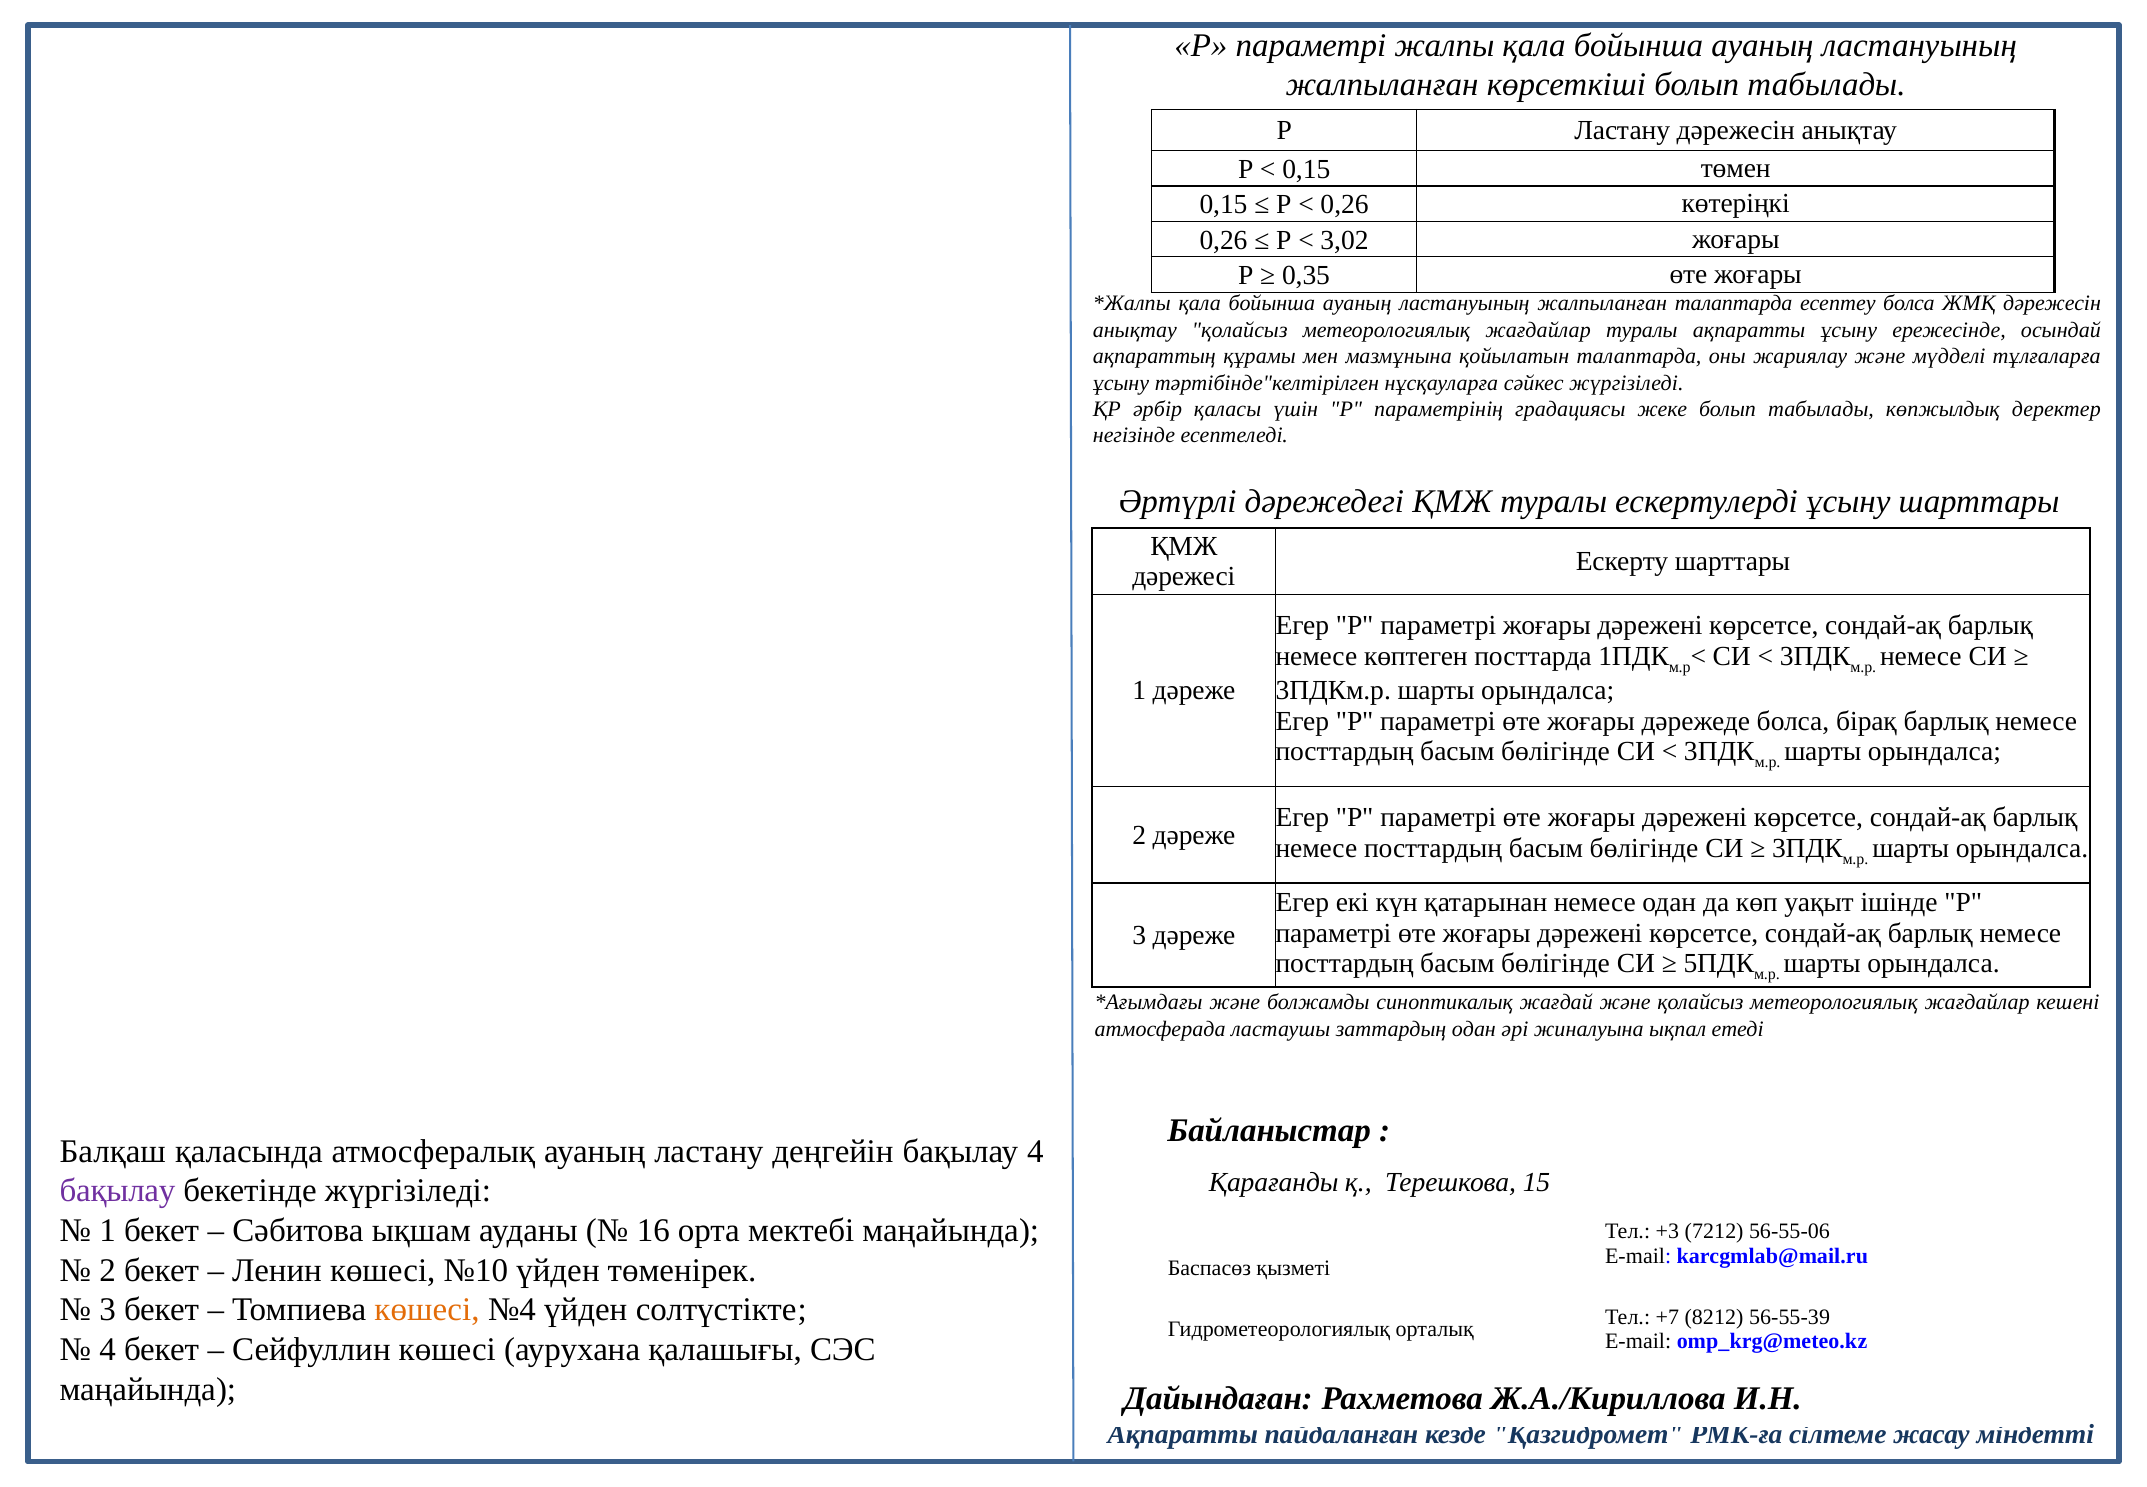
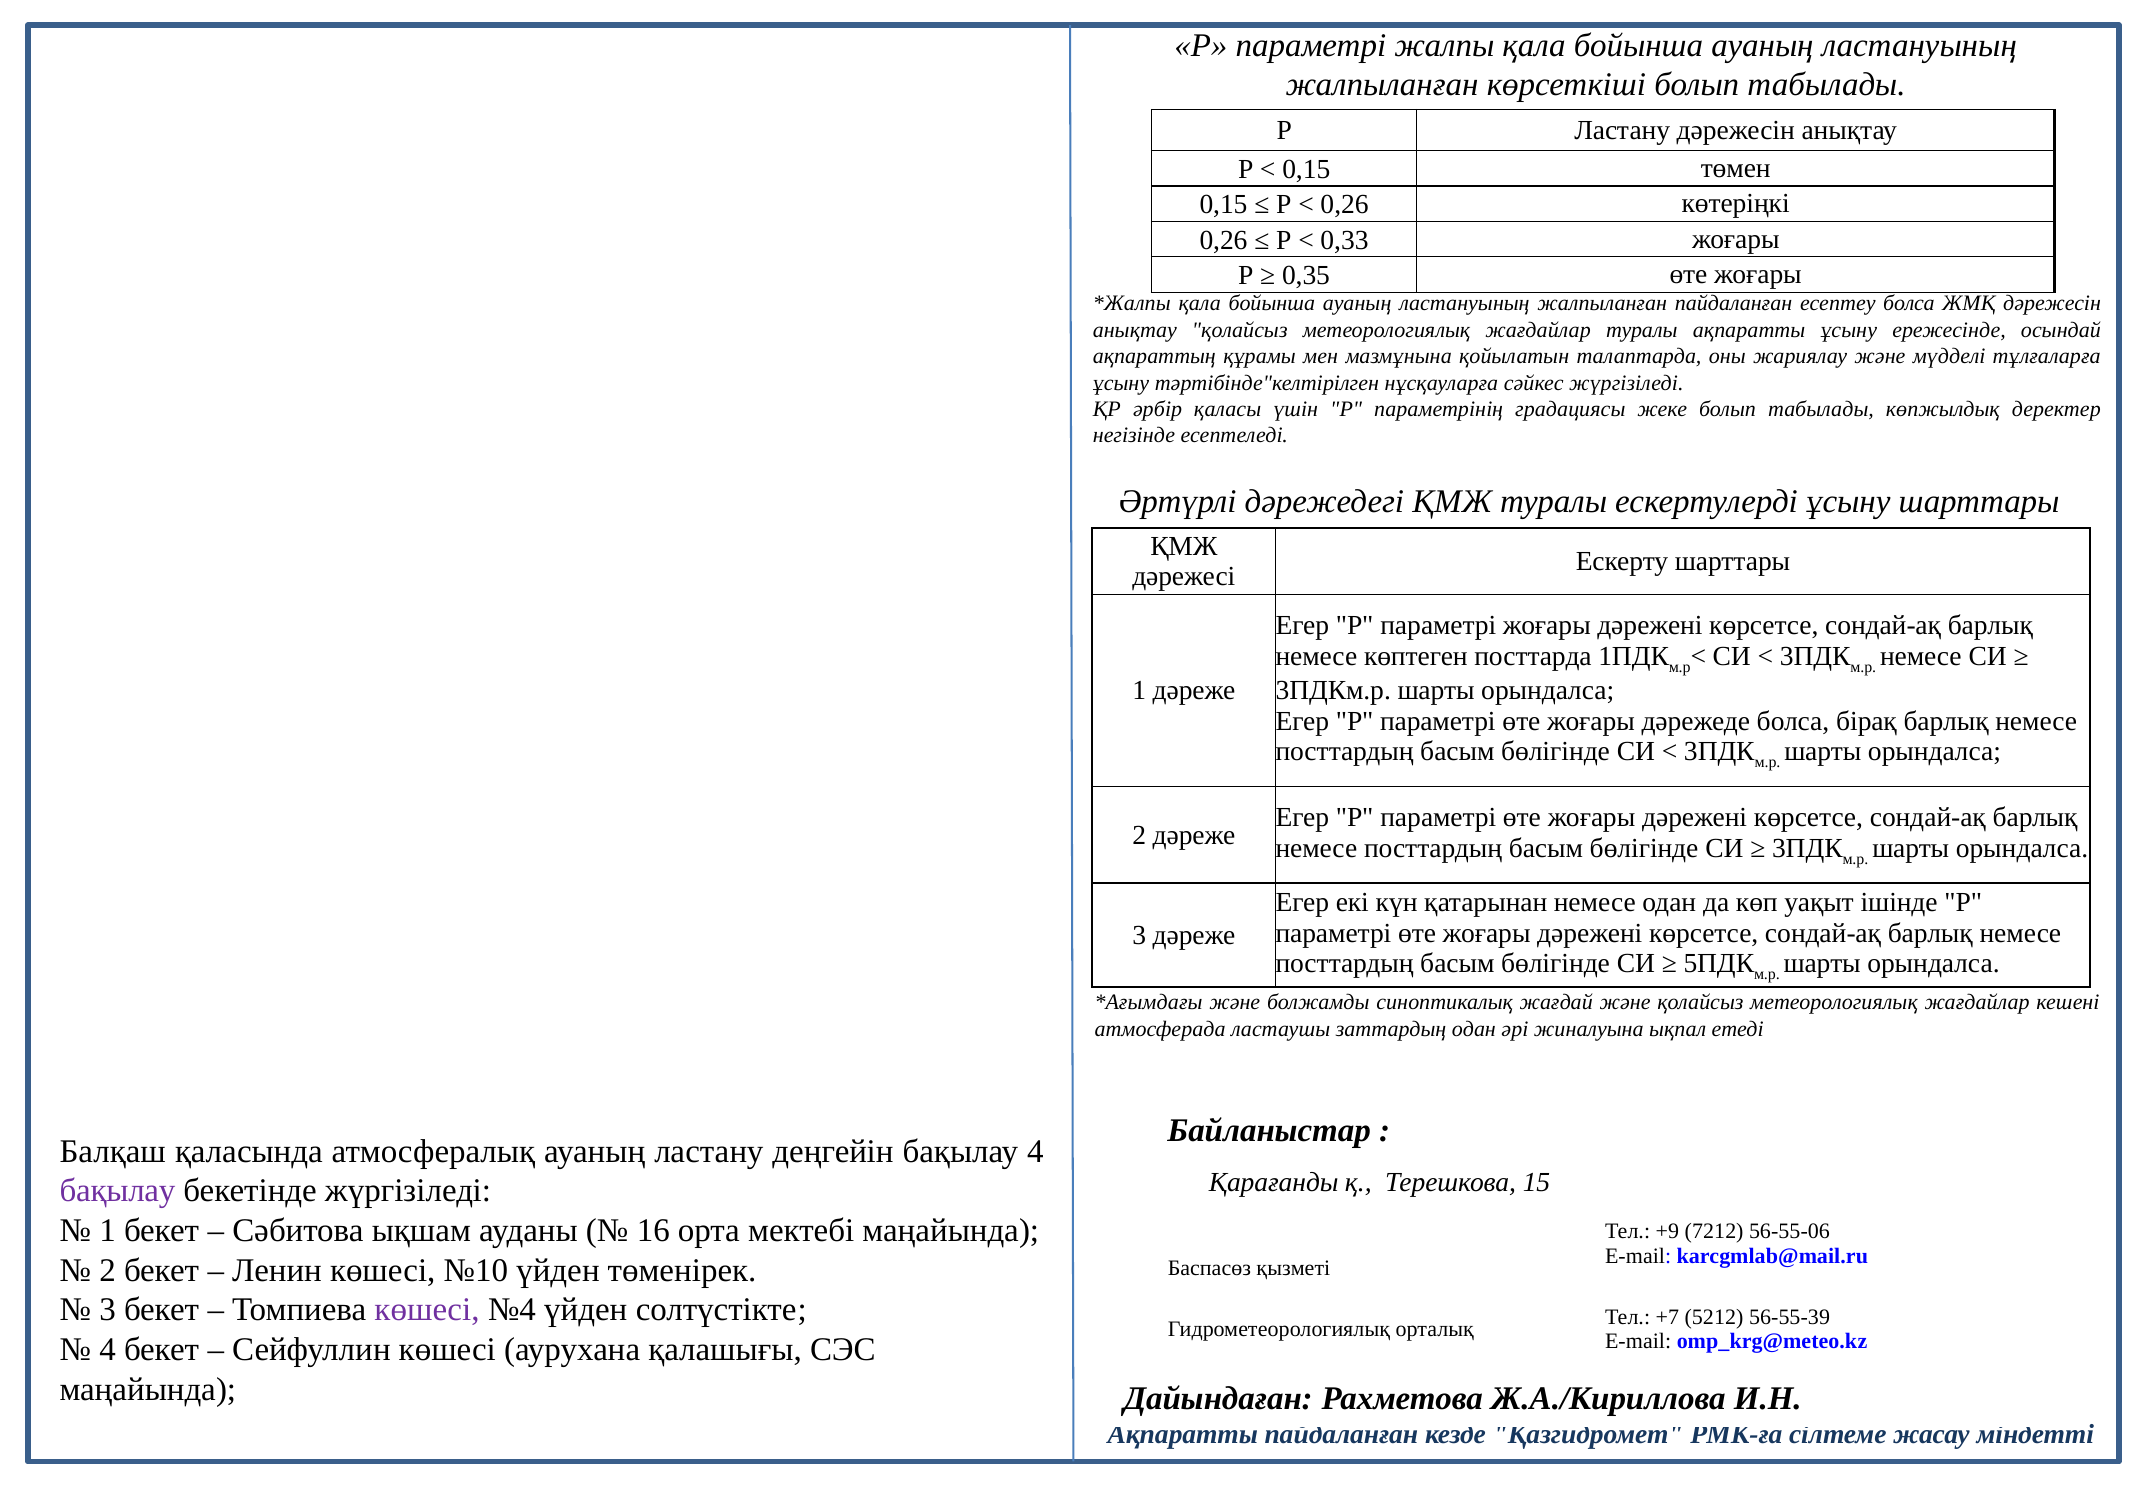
3,02: 3,02 -> 0,33 (1344, 240)
жалпыланған талаптарда: талаптарда -> пайдаланған (1734, 304)
+3: +3 -> +9 (1667, 1231)
көшесі colour: orange -> purple (427, 1309)
8212: 8212 -> 5212 (1714, 1317)
